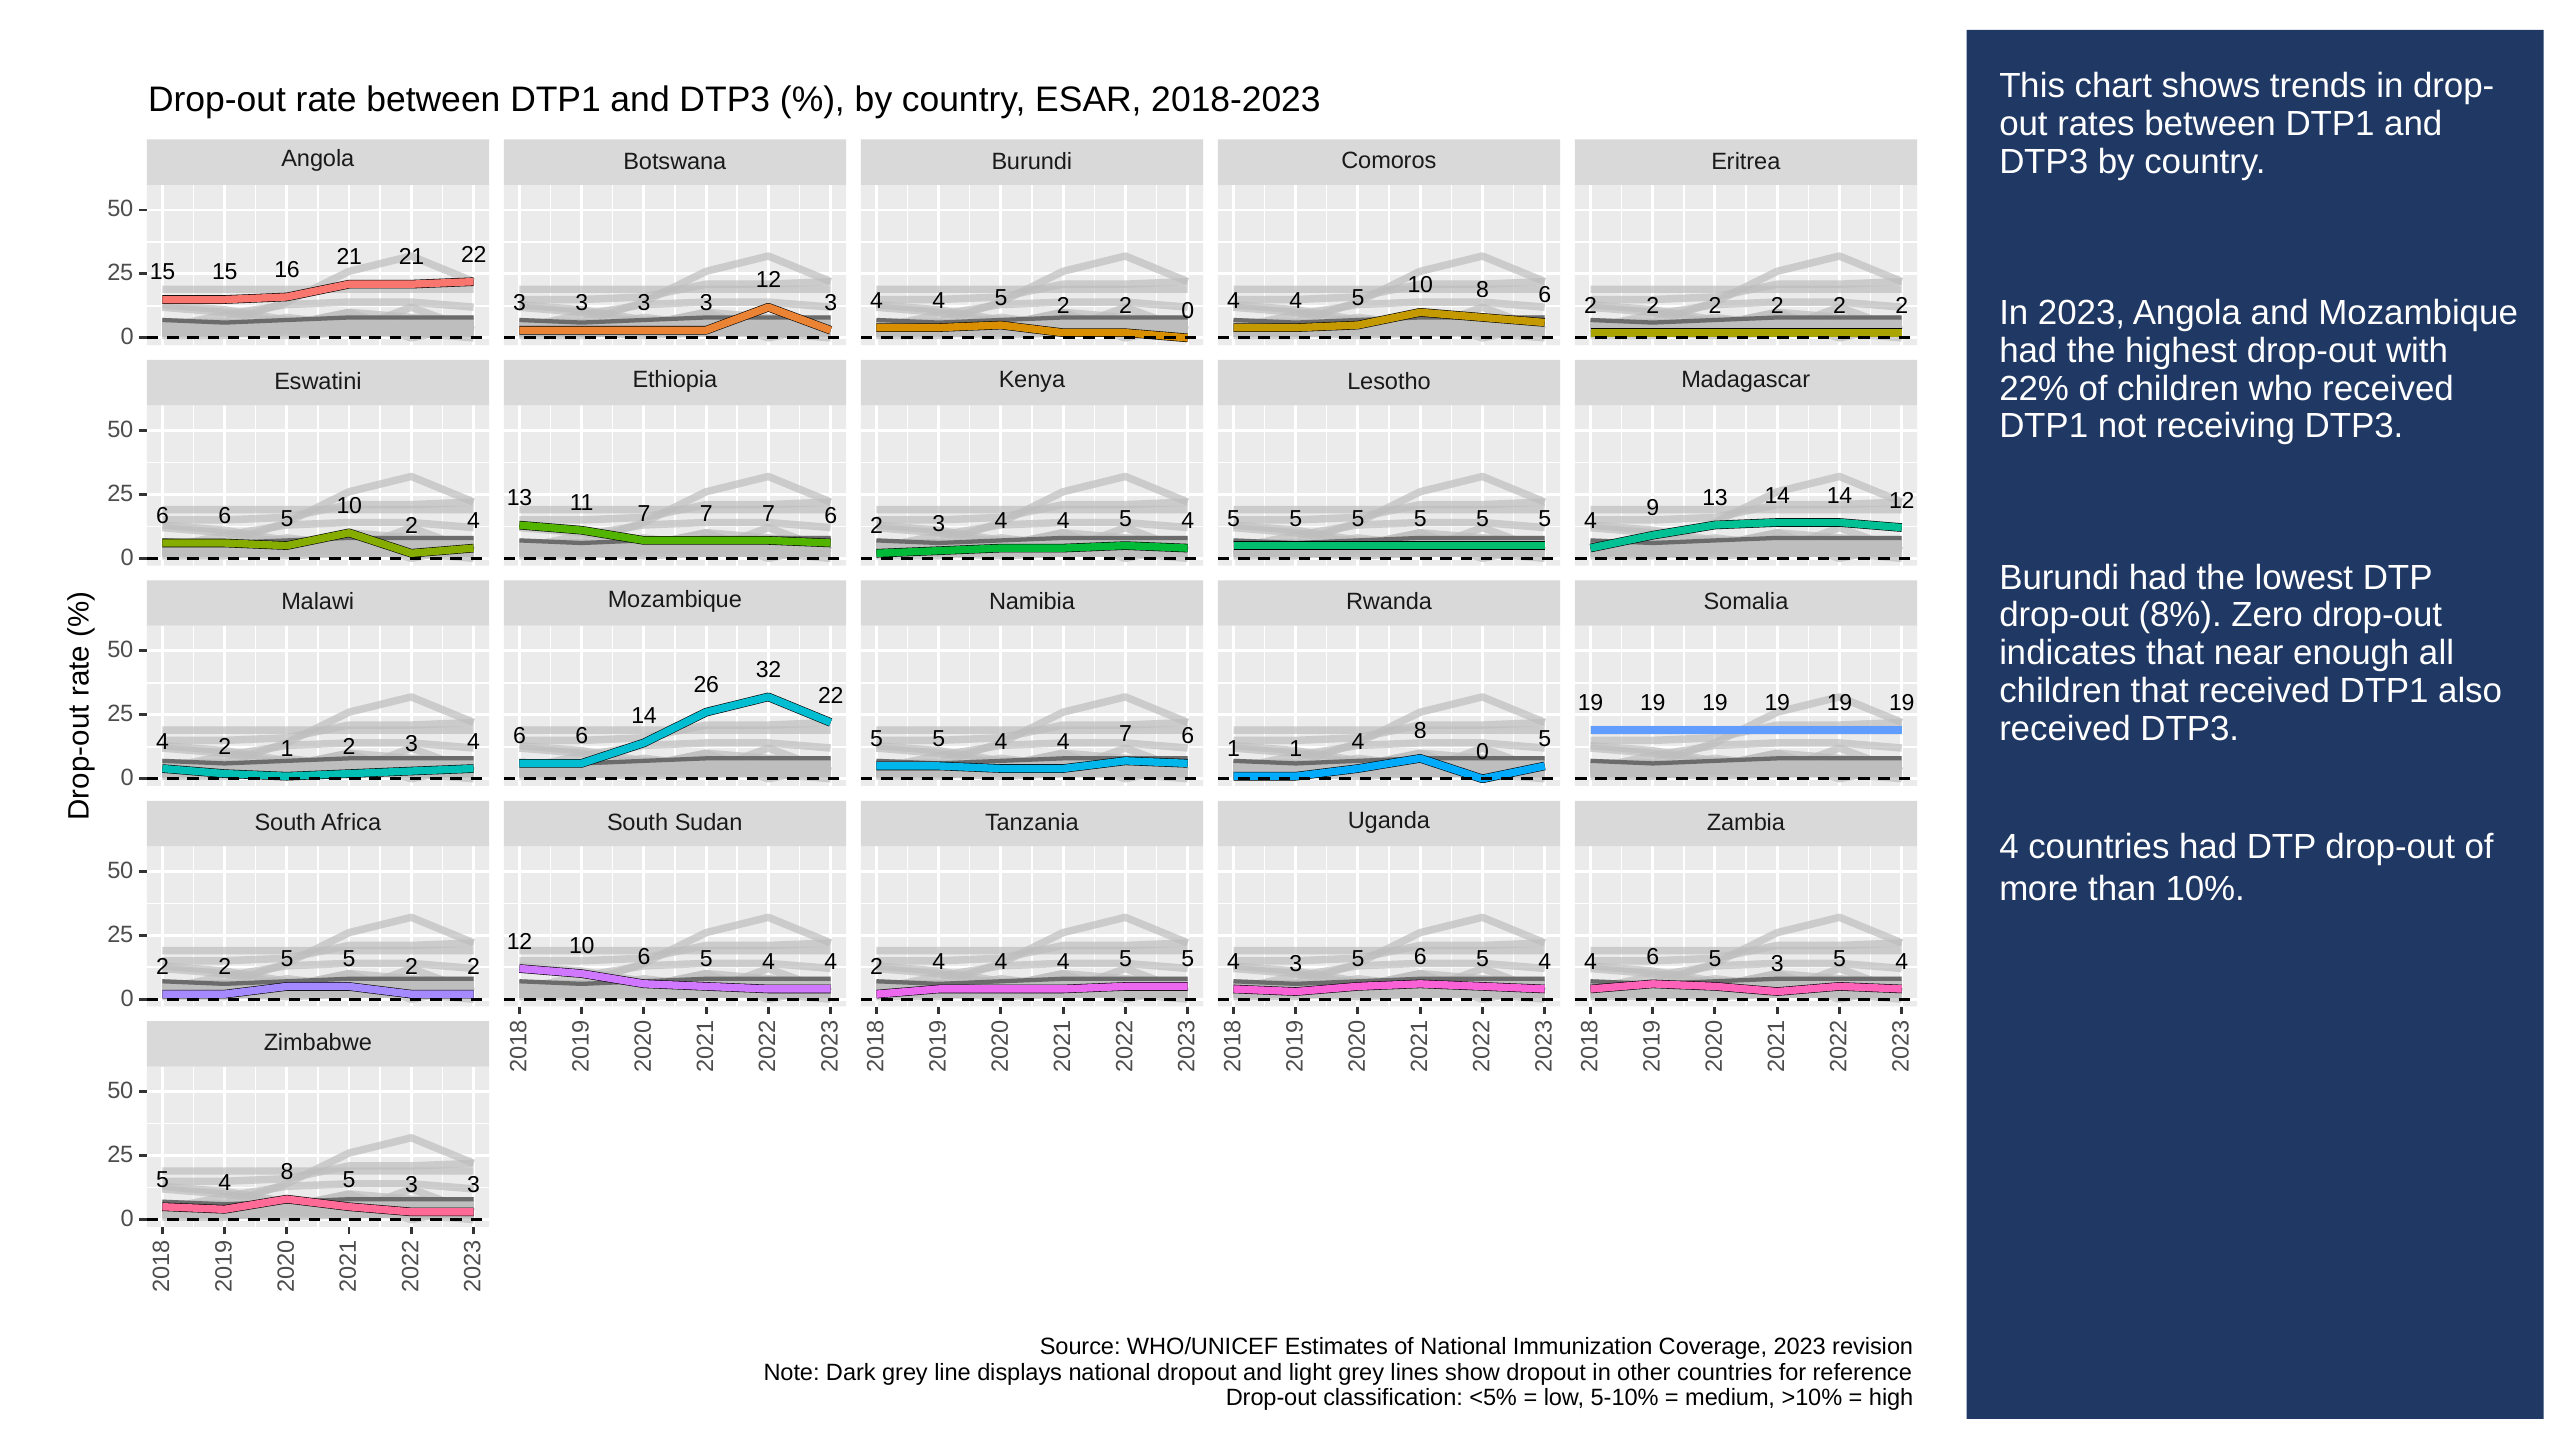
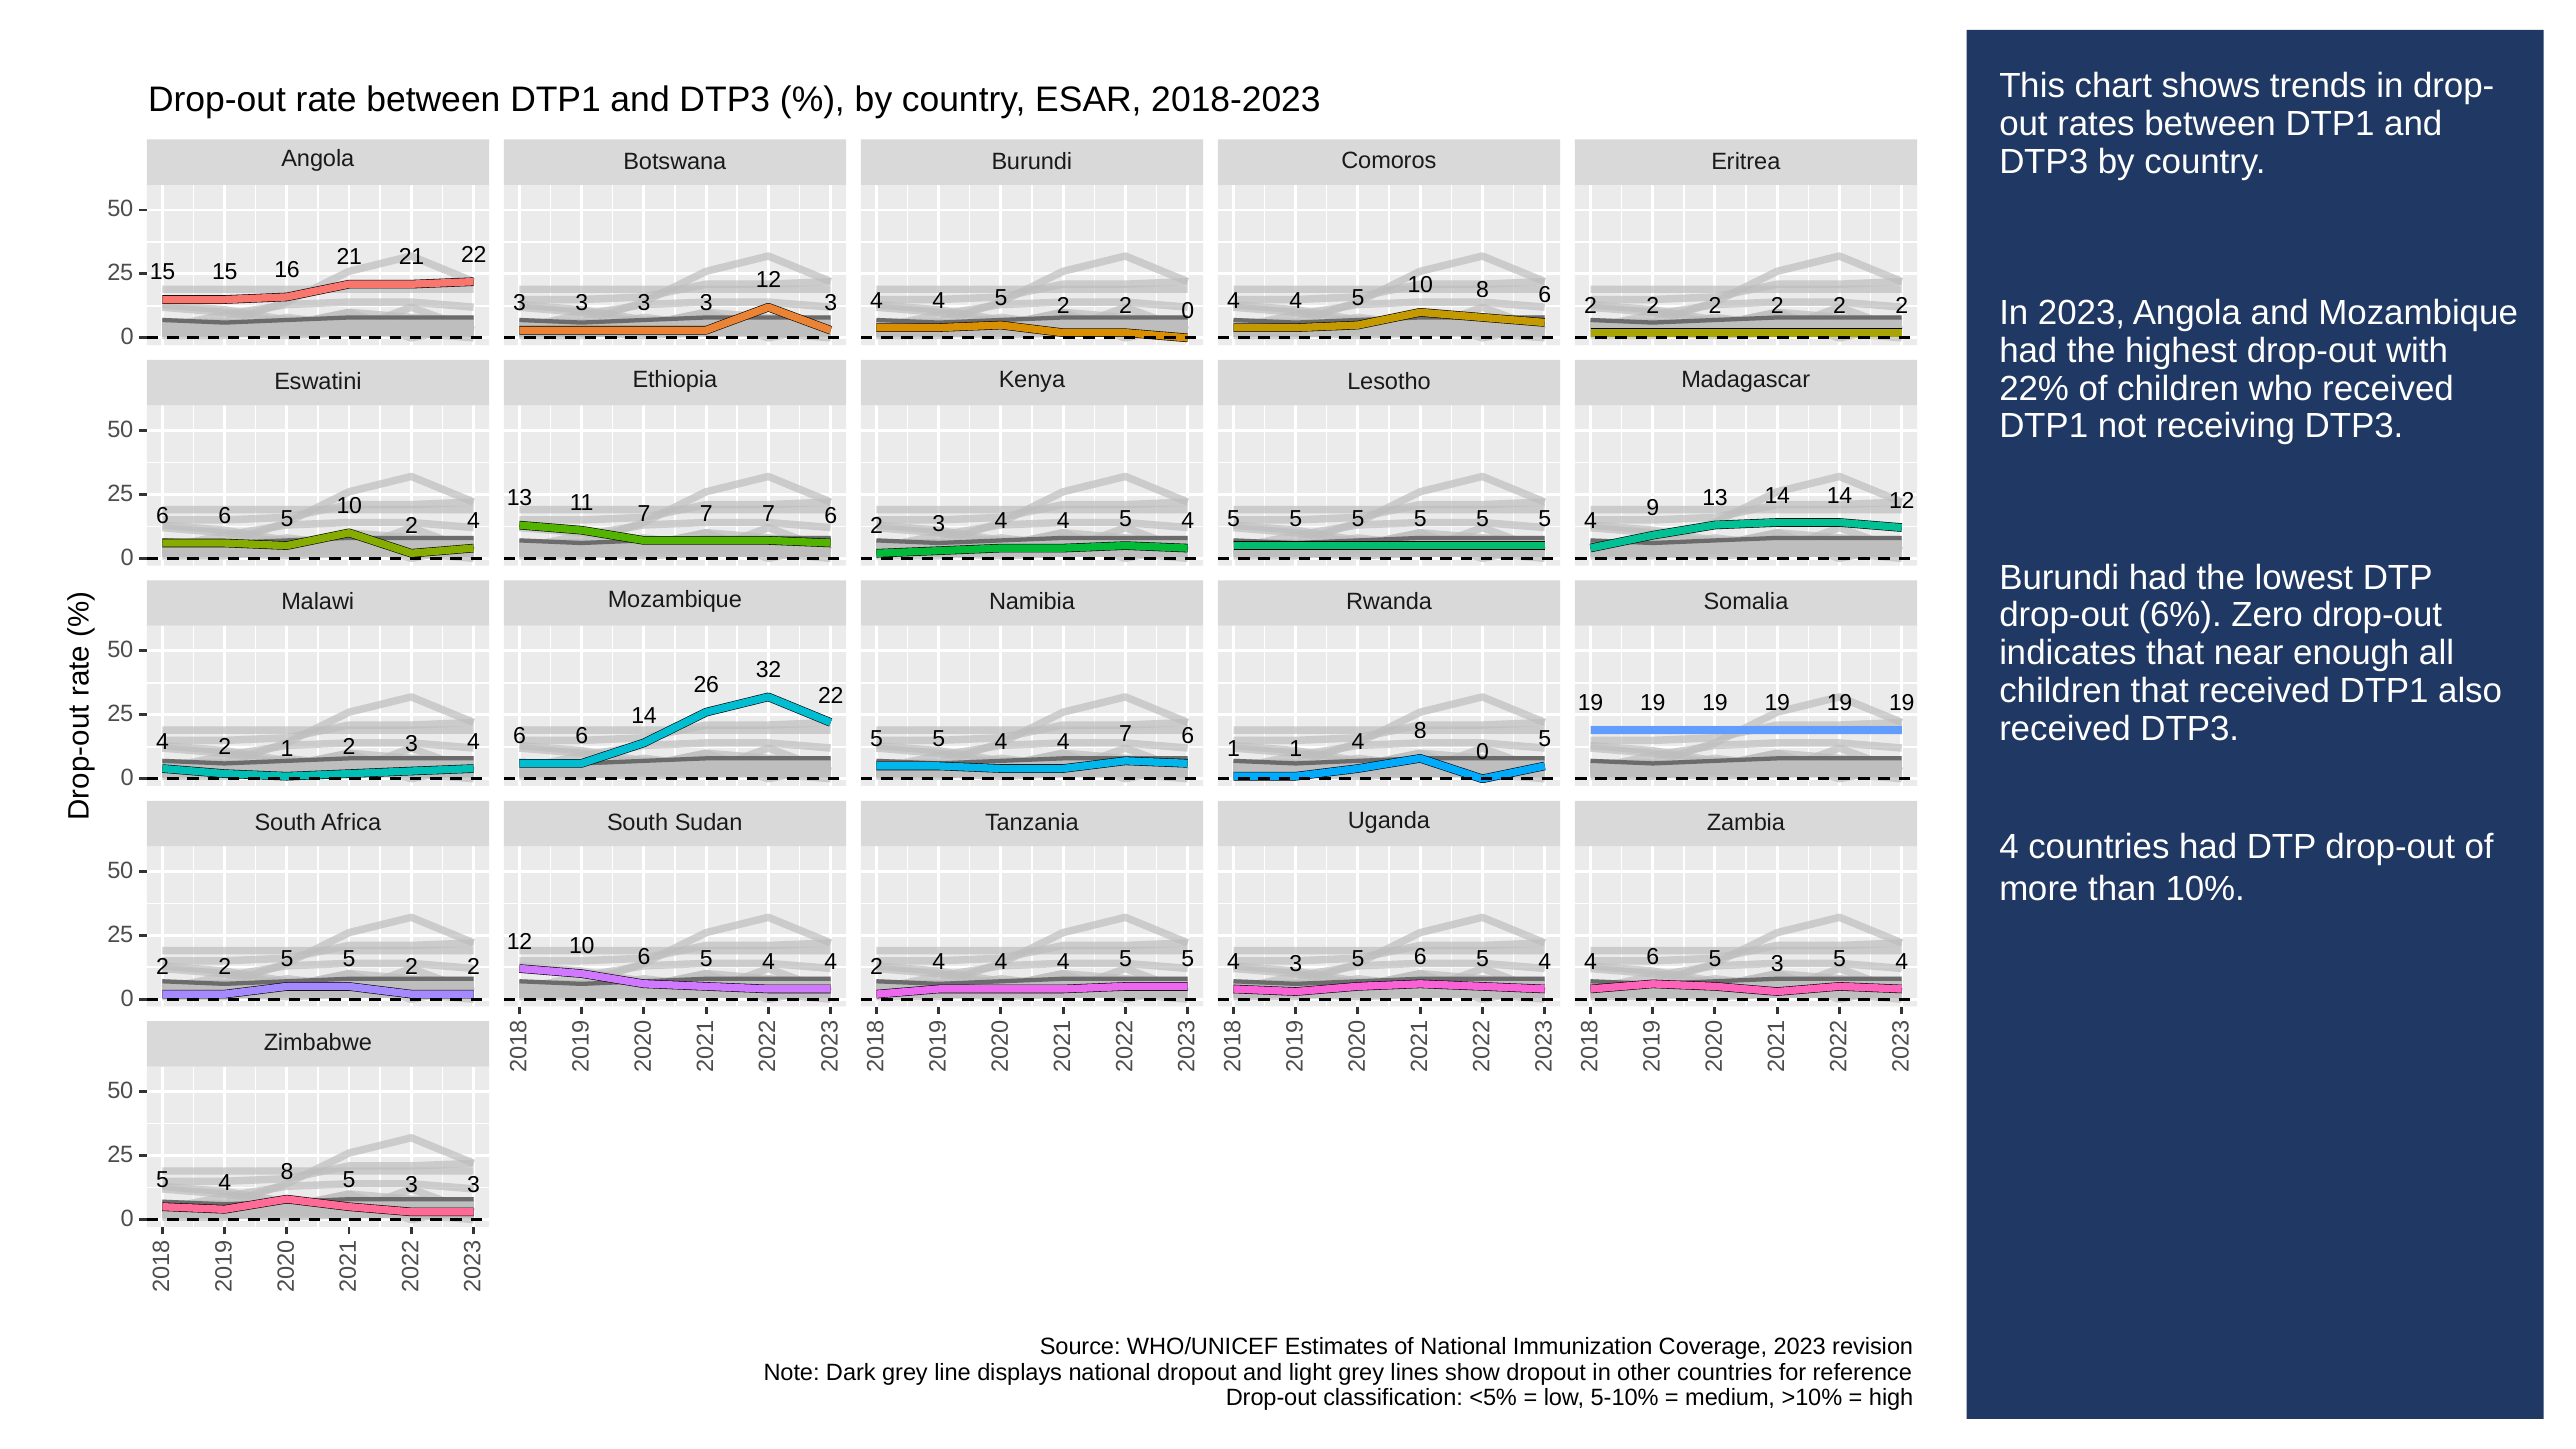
8%: 8% -> 6% (2180, 615)
